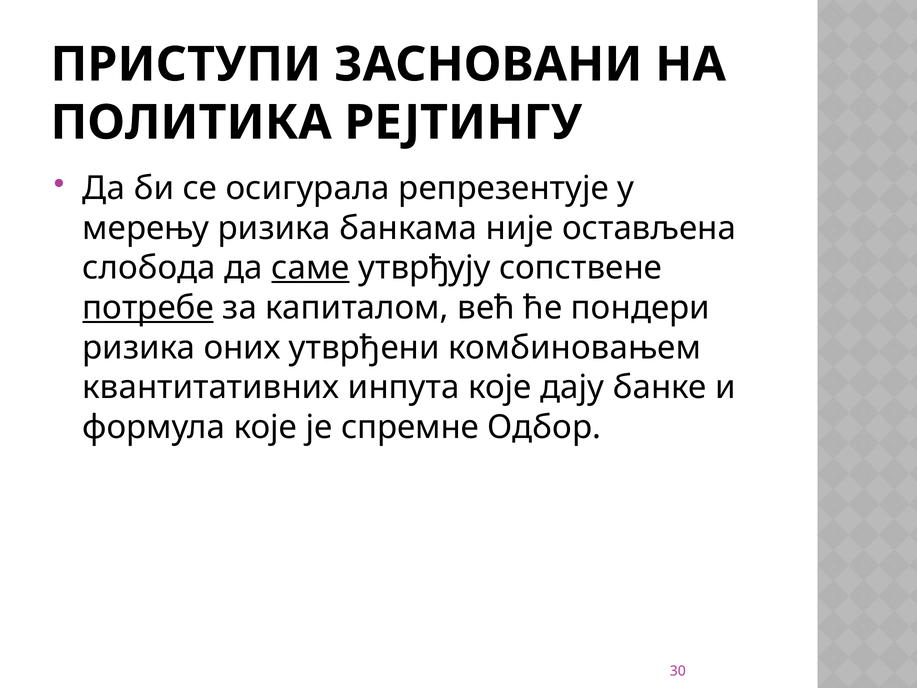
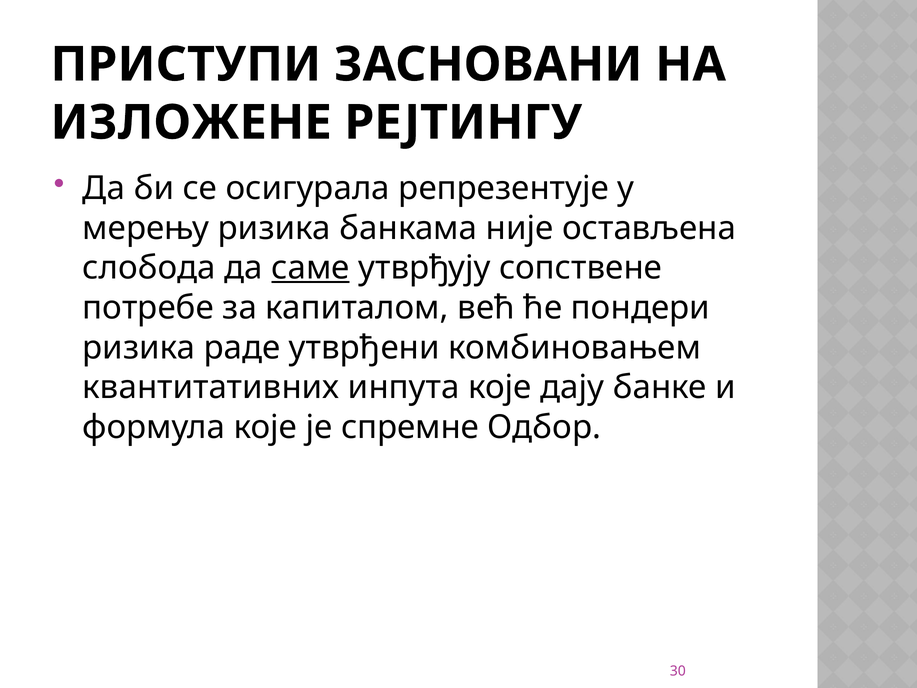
ПОЛИТИКА: ПОЛИТИКА -> ИЗЛОЖЕНЕ (191, 123)
потребе underline: present -> none (148, 308)
оних: оних -> раде (242, 347)
